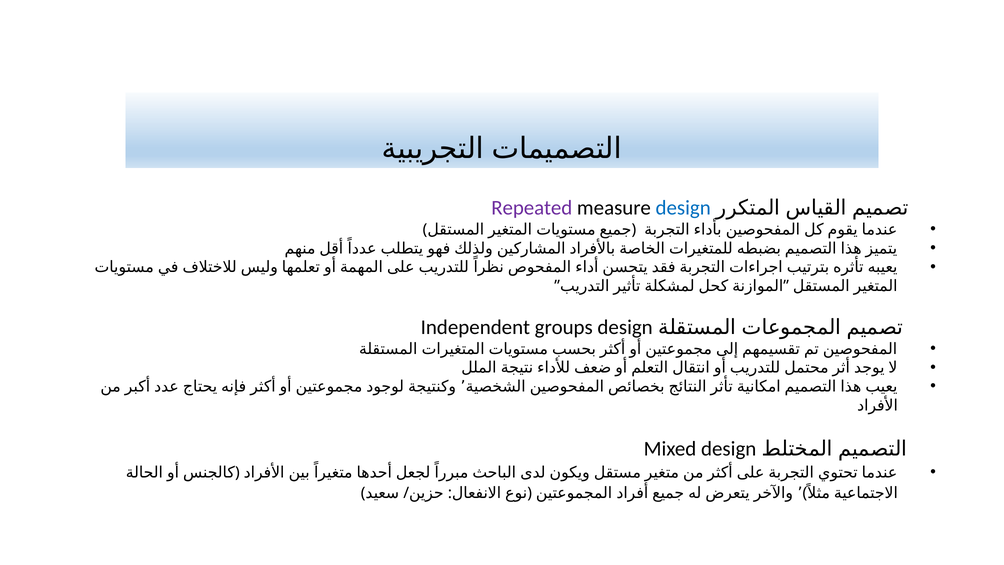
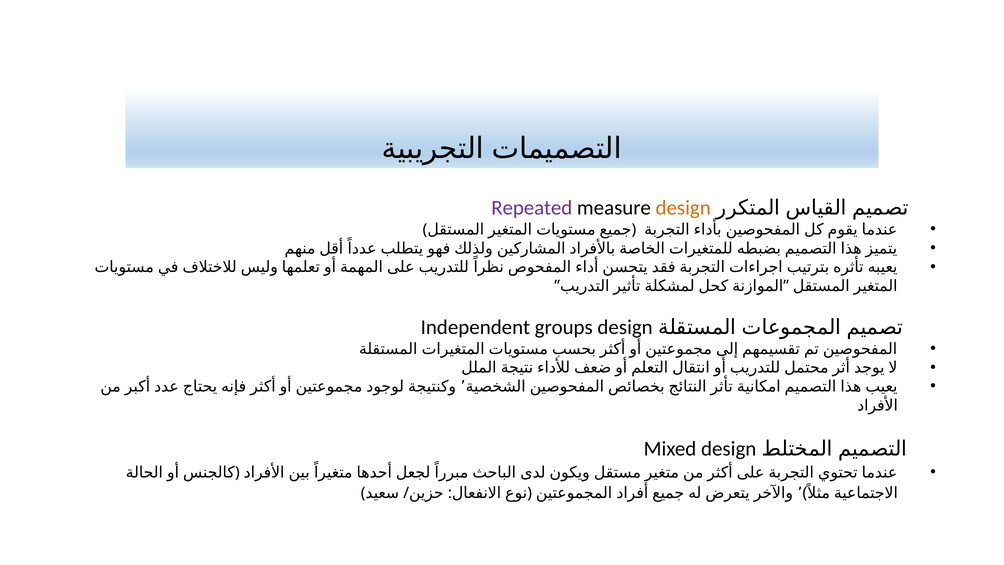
design colour: blue -> orange (683, 208)
